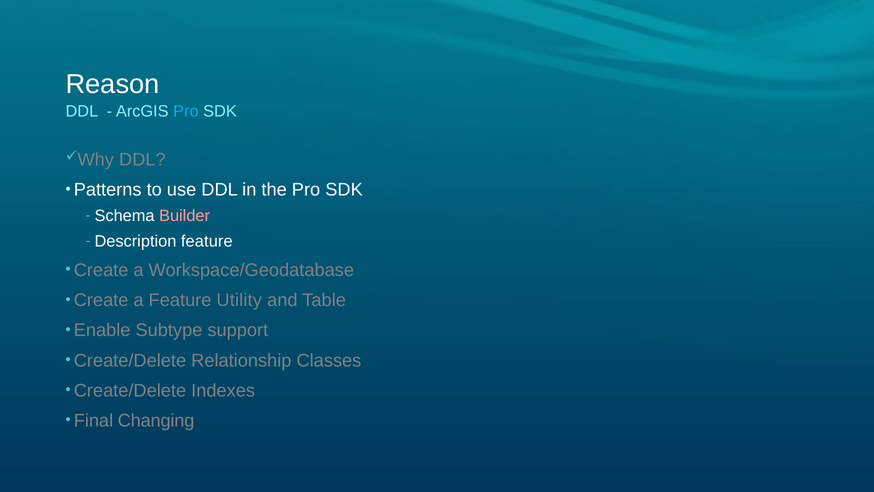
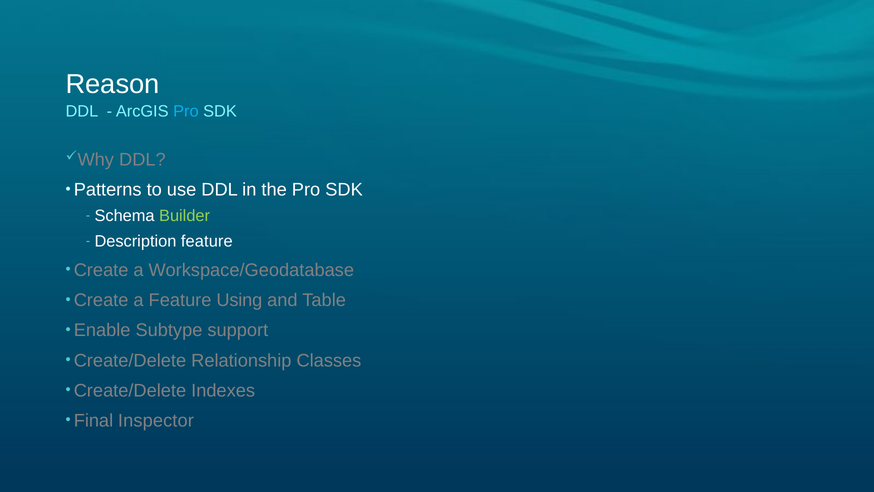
Builder colour: pink -> light green (185, 216)
Utility: Utility -> Using (239, 300)
Changing: Changing -> Inspector (156, 420)
